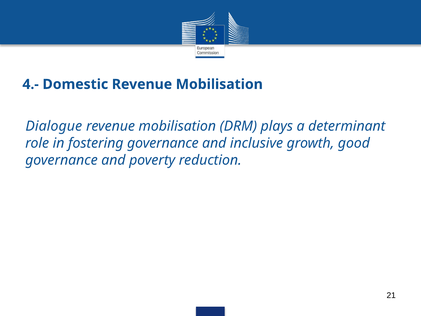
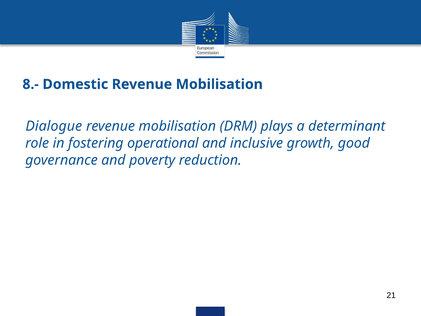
4.-: 4.- -> 8.- (31, 84)
fostering governance: governance -> operational (163, 143)
